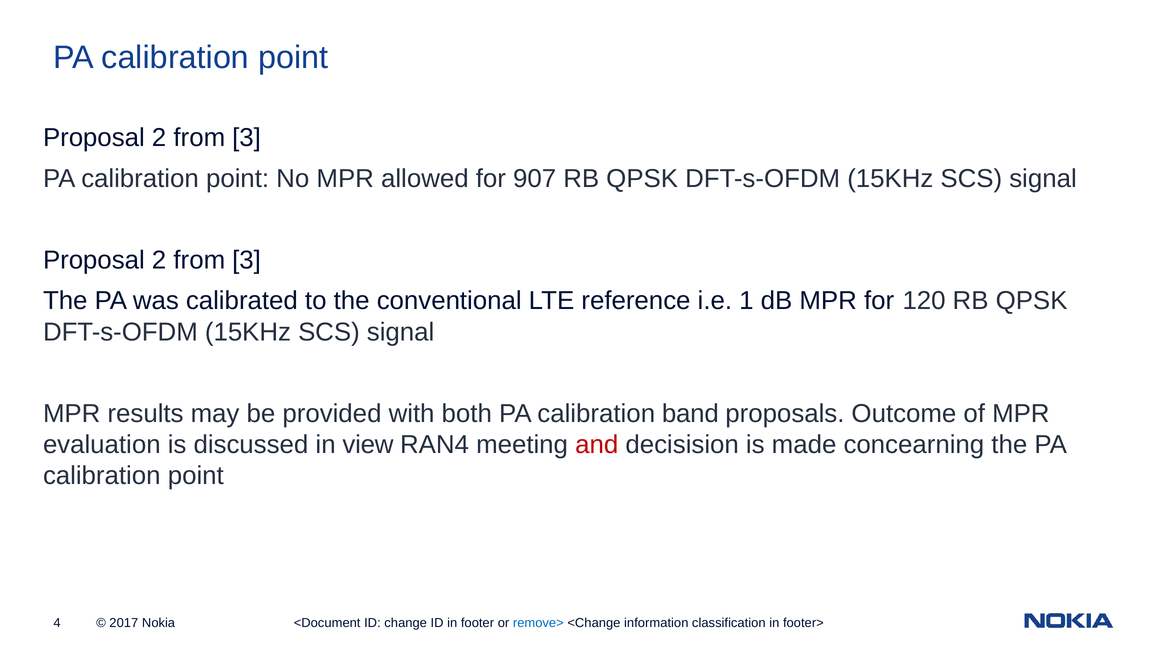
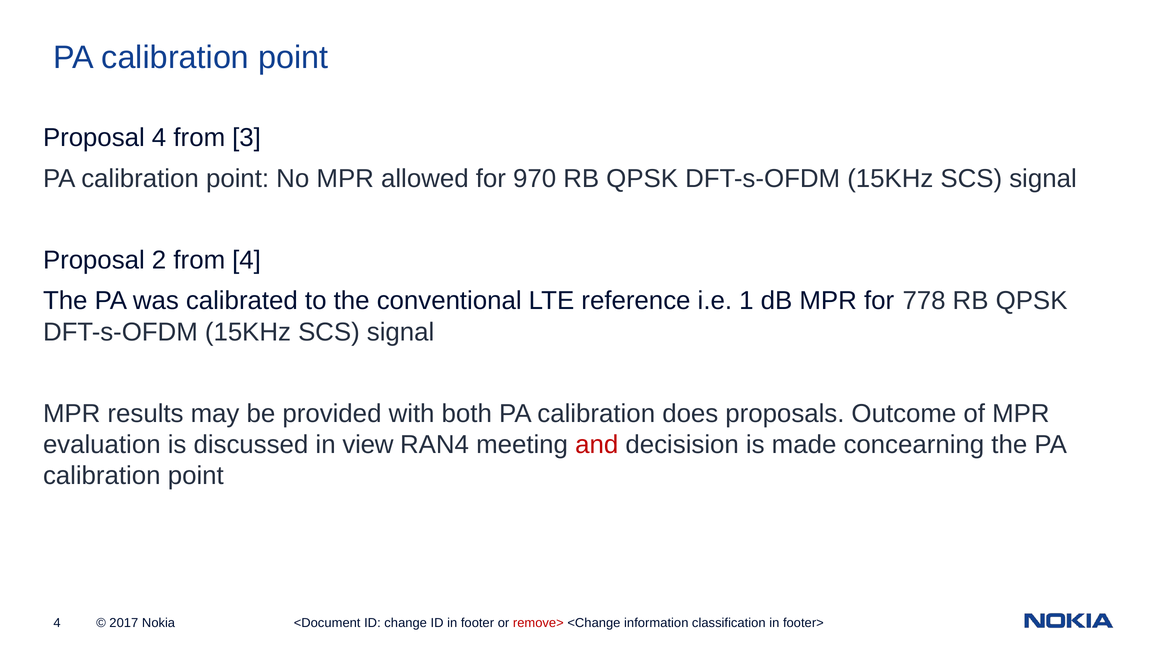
2: 2 -> 4 (159, 138)
907: 907 -> 970 (535, 178)
3: 3 -> 4 (247, 260)
120: 120 -> 778 (924, 301)
band: band -> does (690, 414)
remove> colour: blue -> red (538, 623)
